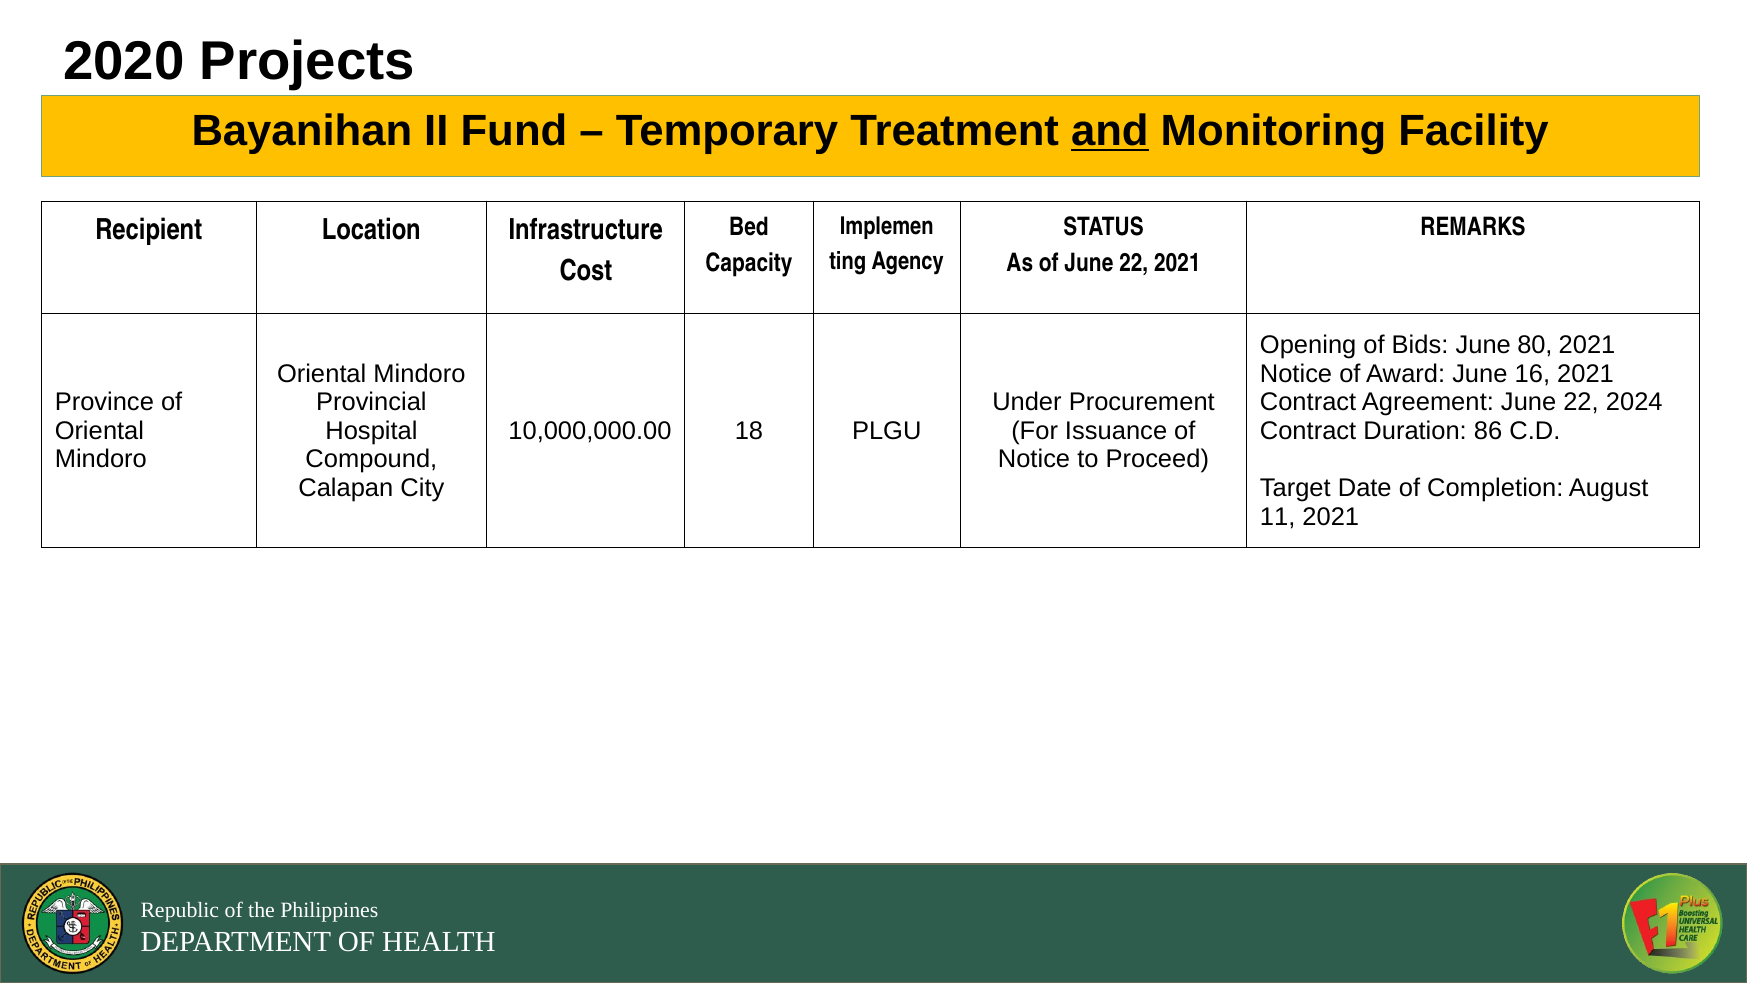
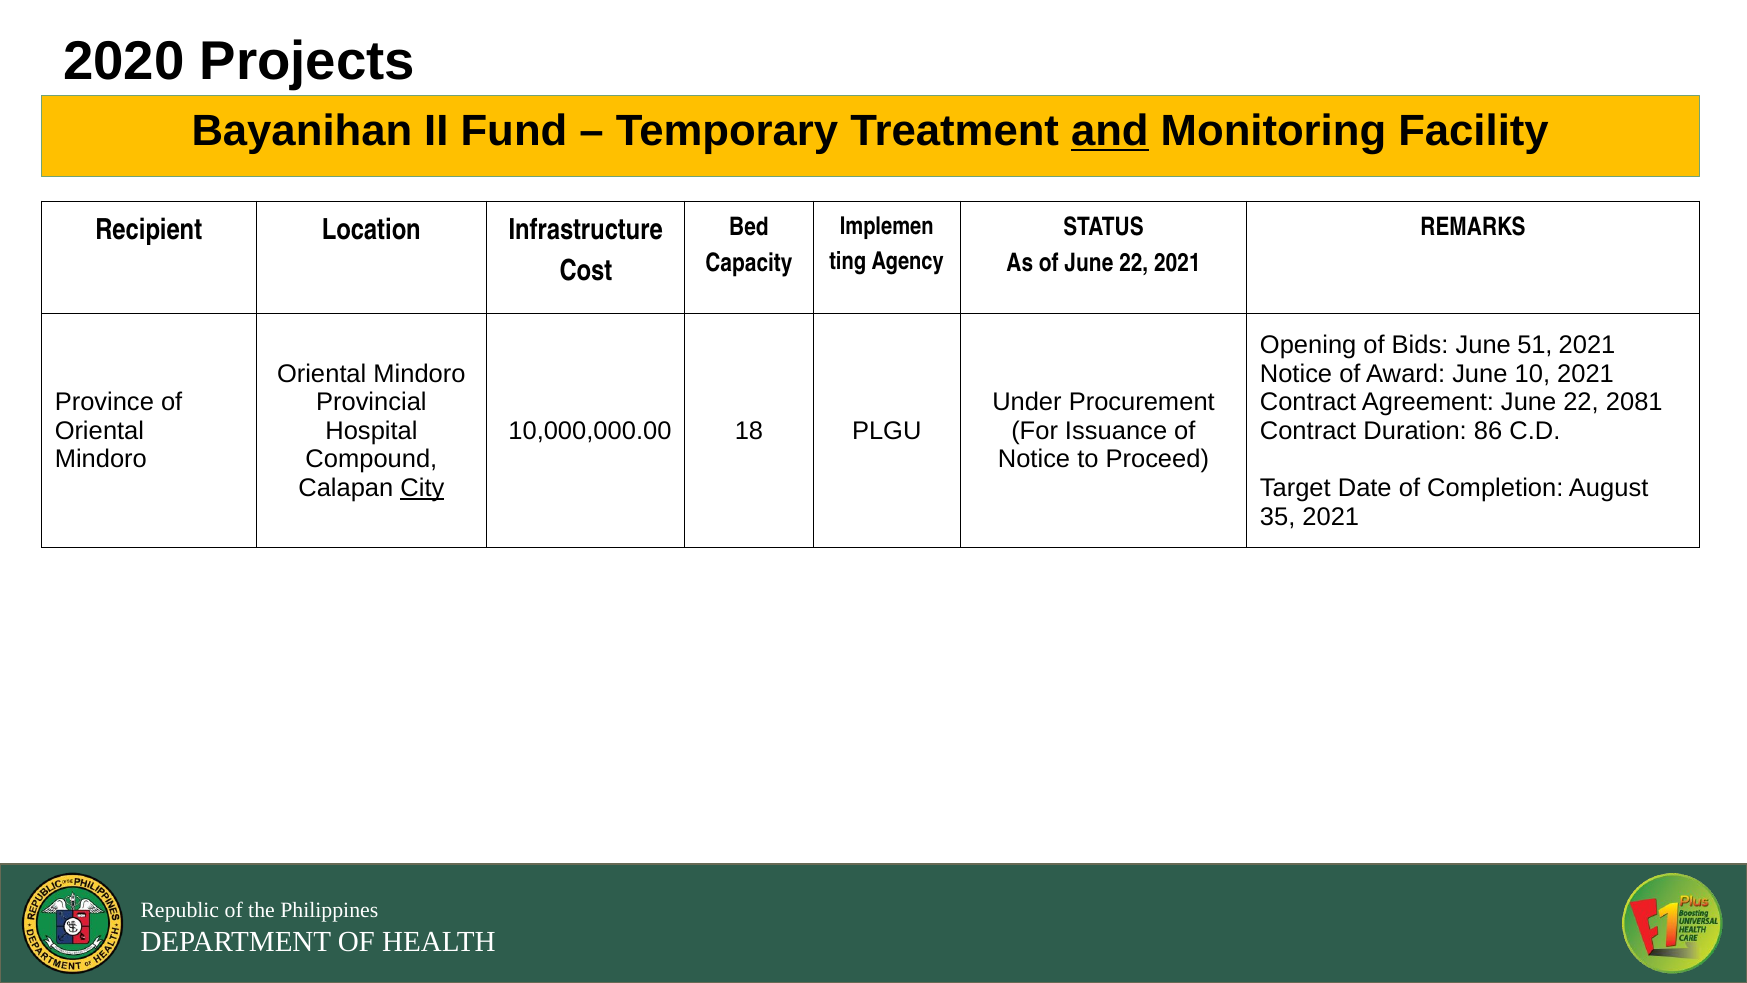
80: 80 -> 51 (1535, 345)
16: 16 -> 10 (1532, 373)
2024: 2024 -> 2081 (1634, 402)
City underline: none -> present (422, 488)
11: 11 -> 35 (1278, 517)
